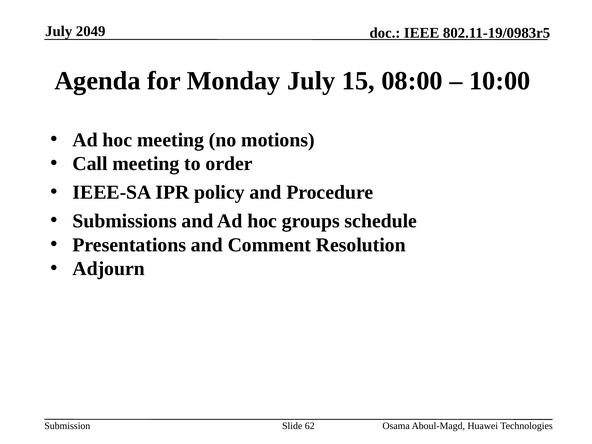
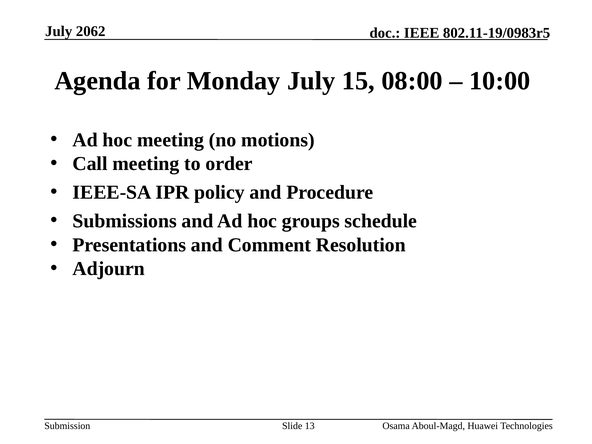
2049: 2049 -> 2062 (91, 31)
62: 62 -> 13 (310, 426)
